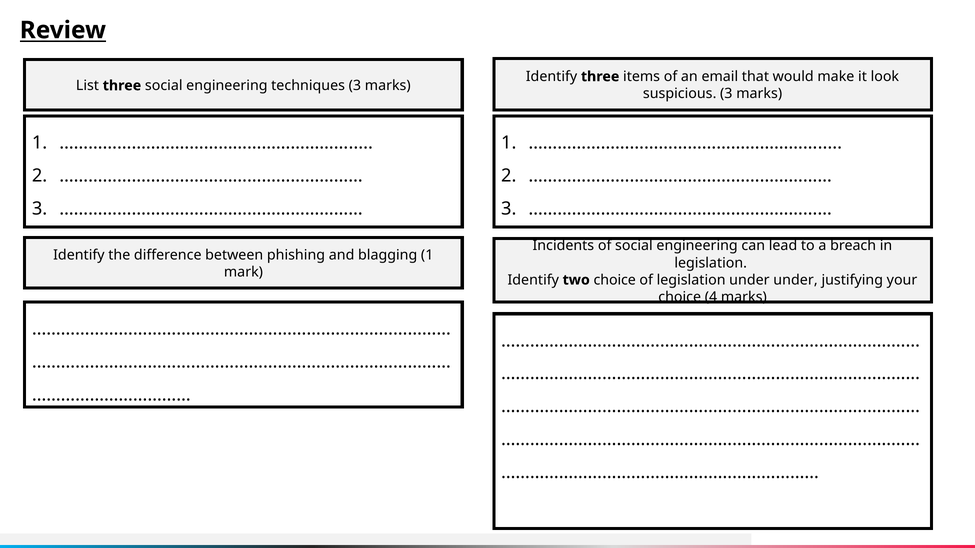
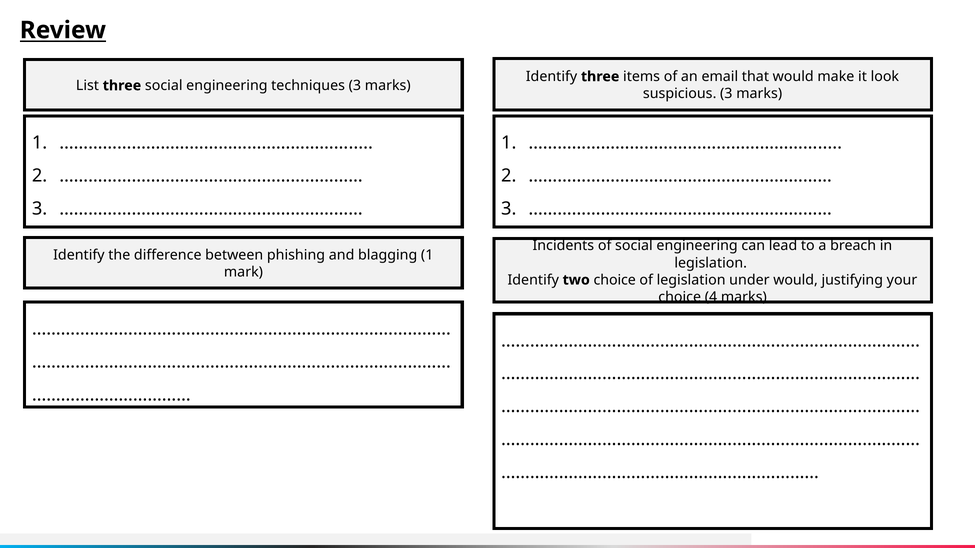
under under: under -> would (796, 280)
